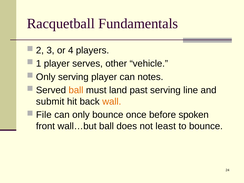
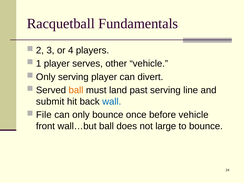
notes: notes -> divert (150, 77)
wall colour: orange -> blue (112, 102)
before spoken: spoken -> vehicle (194, 115)
least: least -> large (166, 126)
